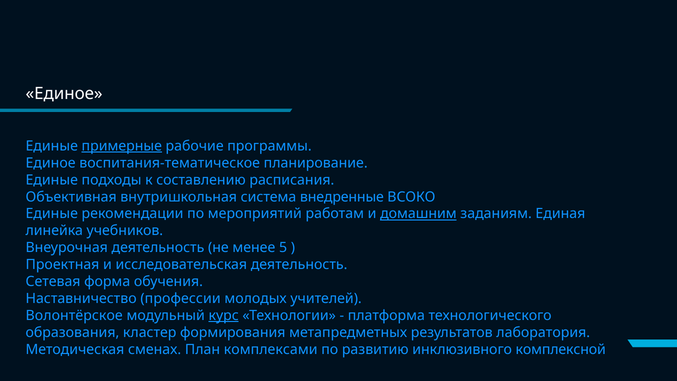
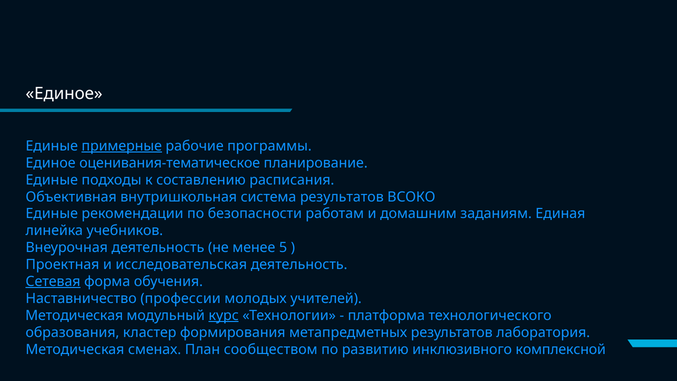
воспитания-тематическое: воспитания-тематическое -> оценивания-тематическое (170, 163)
система внедренные: внедренные -> результатов (342, 197)
мероприятий: мероприятий -> безопасности (255, 214)
домашним underline: present -> none (418, 214)
Сетевая underline: none -> present (53, 281)
Волонтёрское: Волонтёрское -> Методическая (74, 315)
комплексами: комплексами -> сообществом (271, 349)
